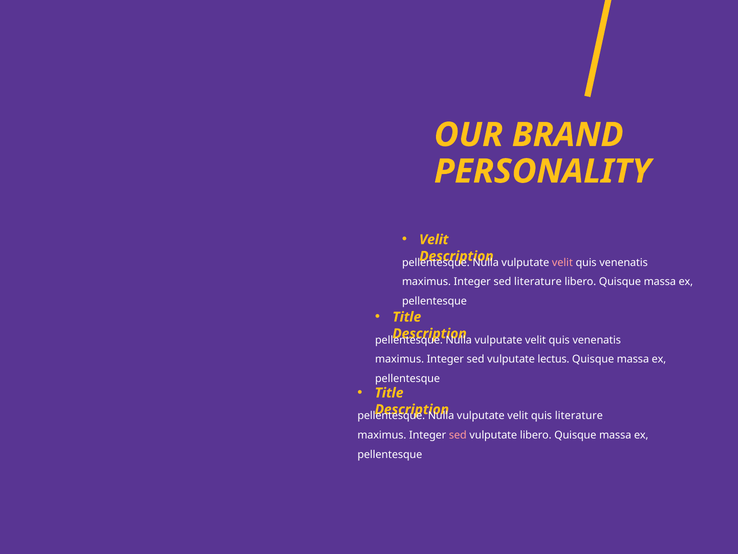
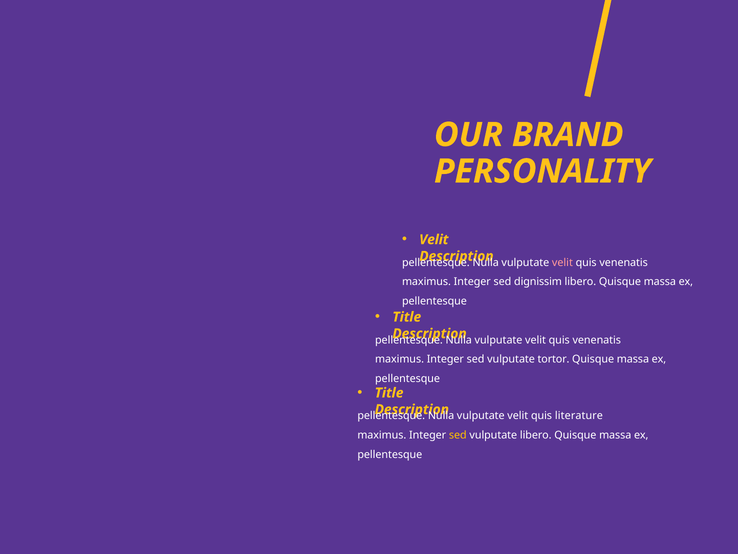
sed literature: literature -> dignissim (538, 282)
lectus: lectus -> tortor (554, 359)
sed colour: pink -> yellow (458, 435)
